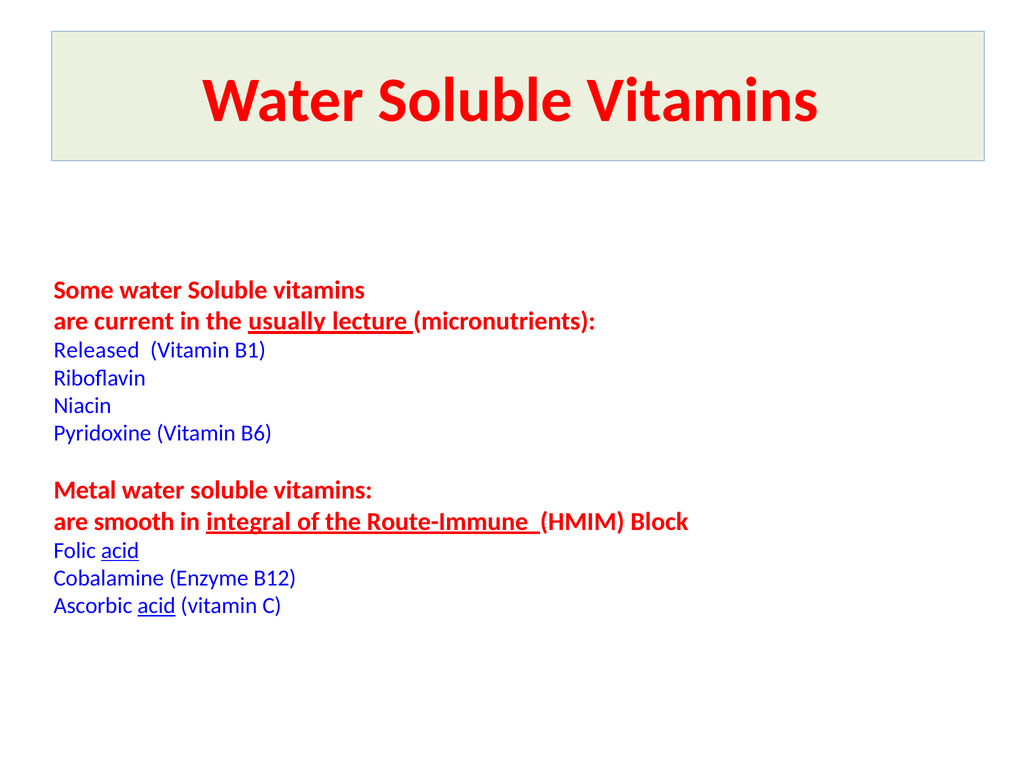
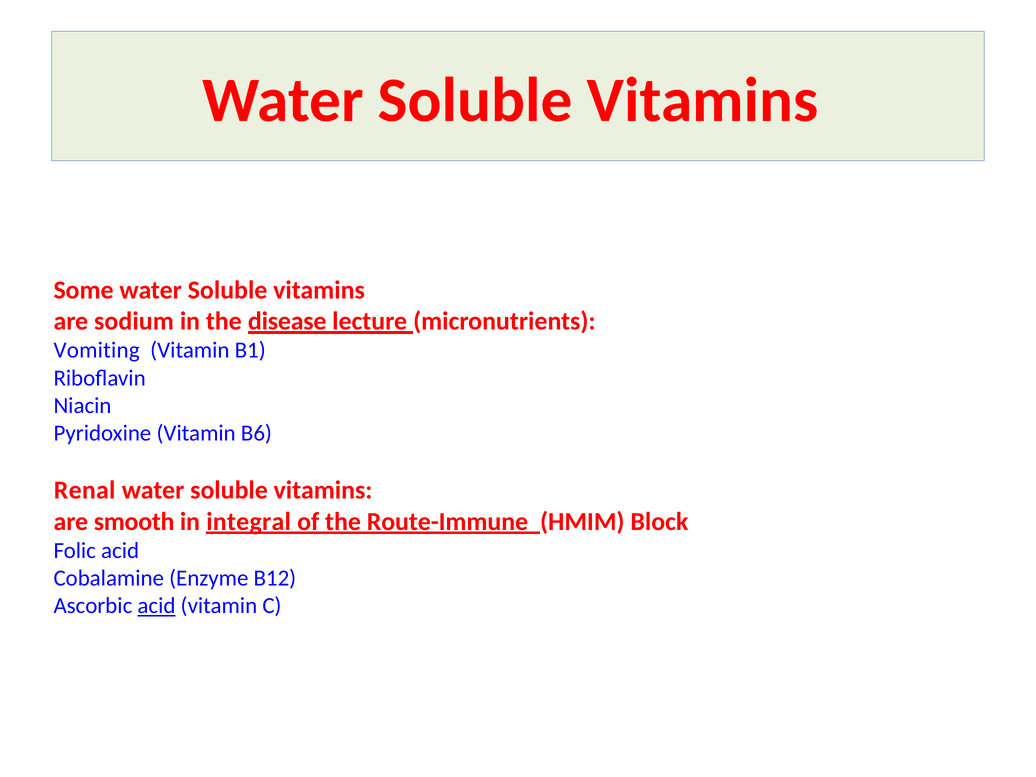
current: current -> sodium (134, 321)
usually: usually -> disease (287, 321)
Released: Released -> Vomiting (97, 350)
Metal: Metal -> Renal (85, 490)
acid underline: present -> none (120, 551)
